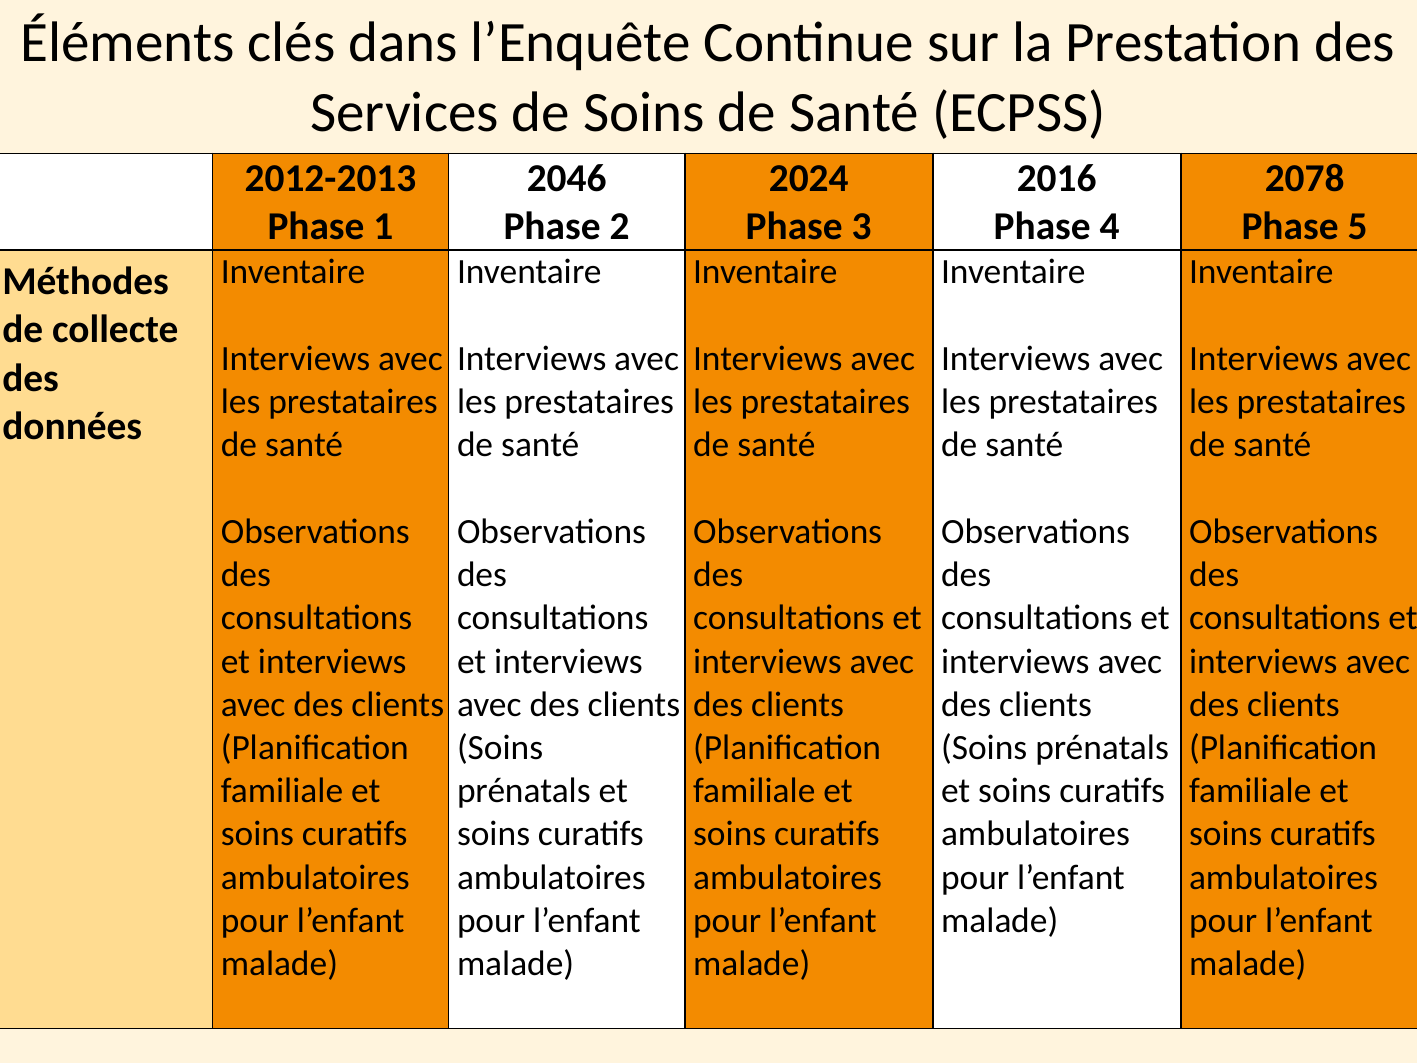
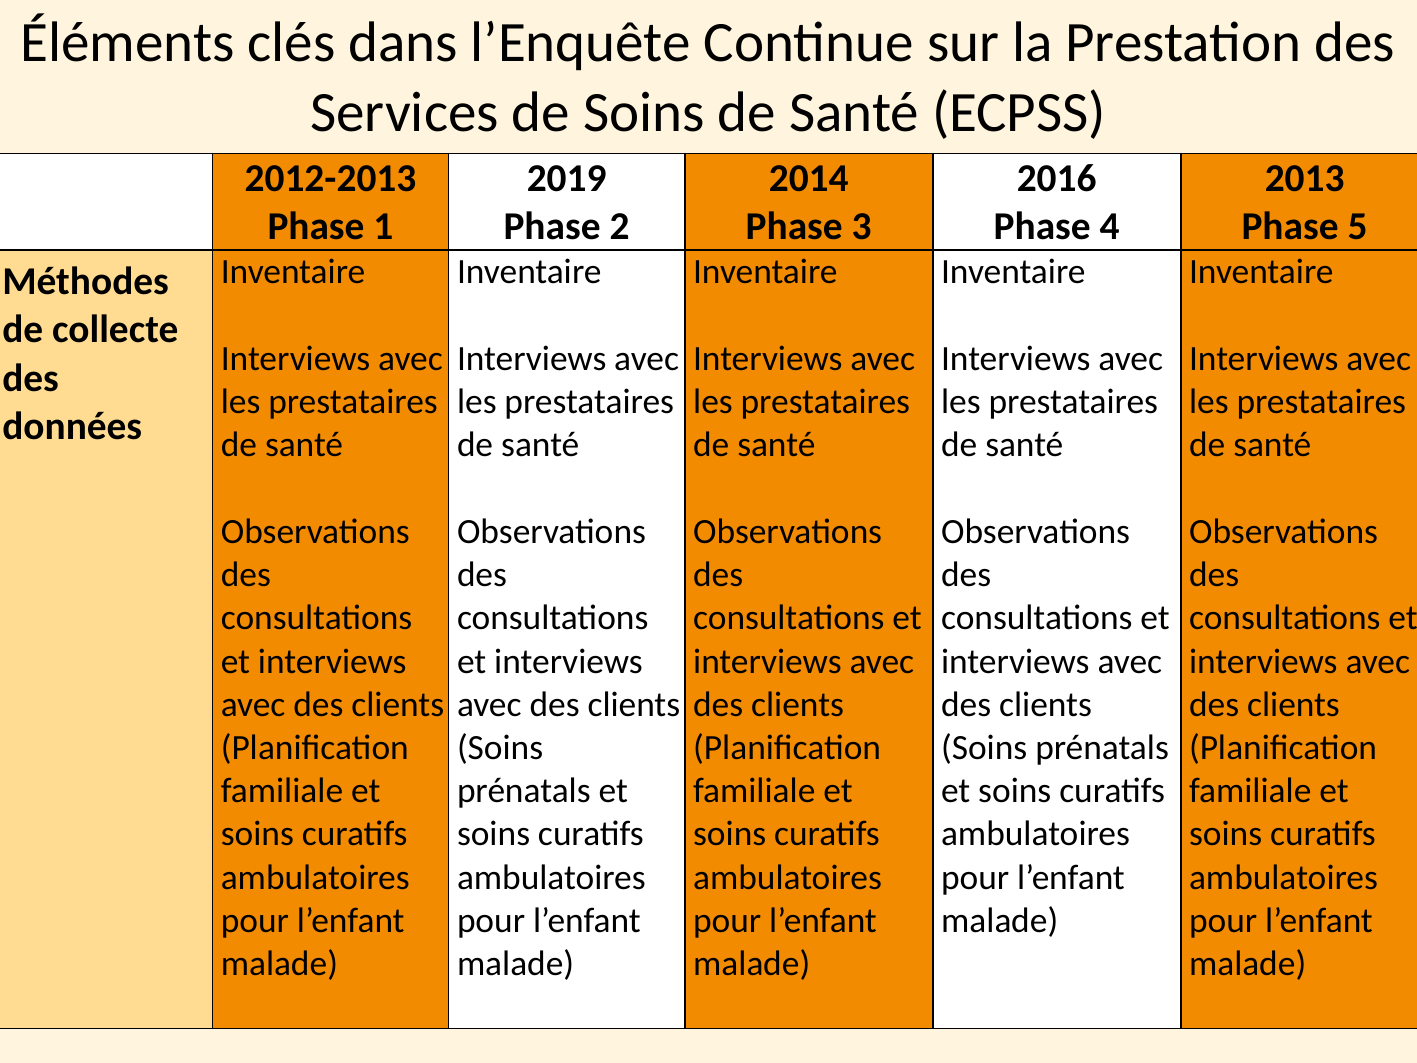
2046: 2046 -> 2019 (567, 178)
2024: 2024 -> 2014 (809, 178)
2078: 2078 -> 2013 (1305, 178)
